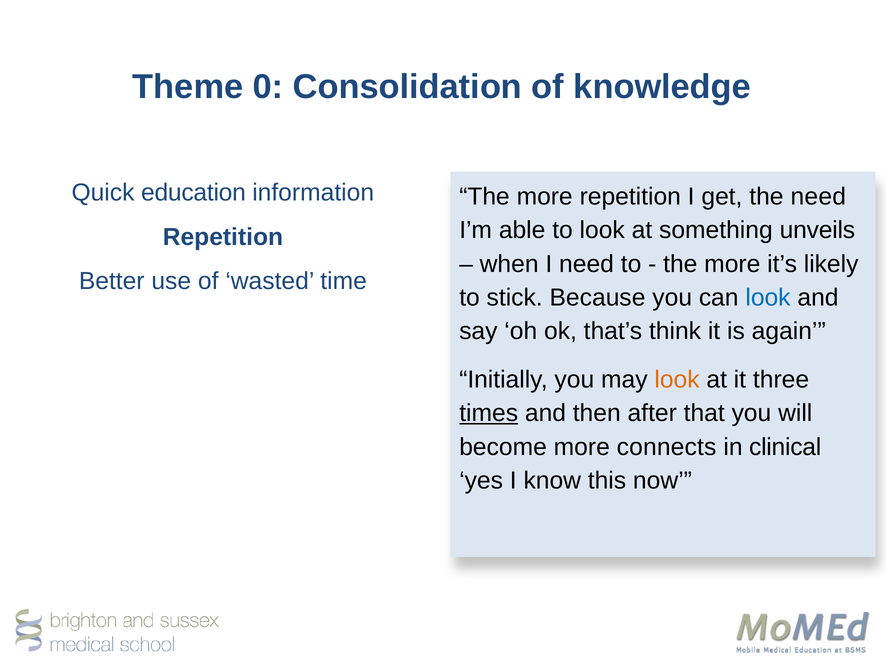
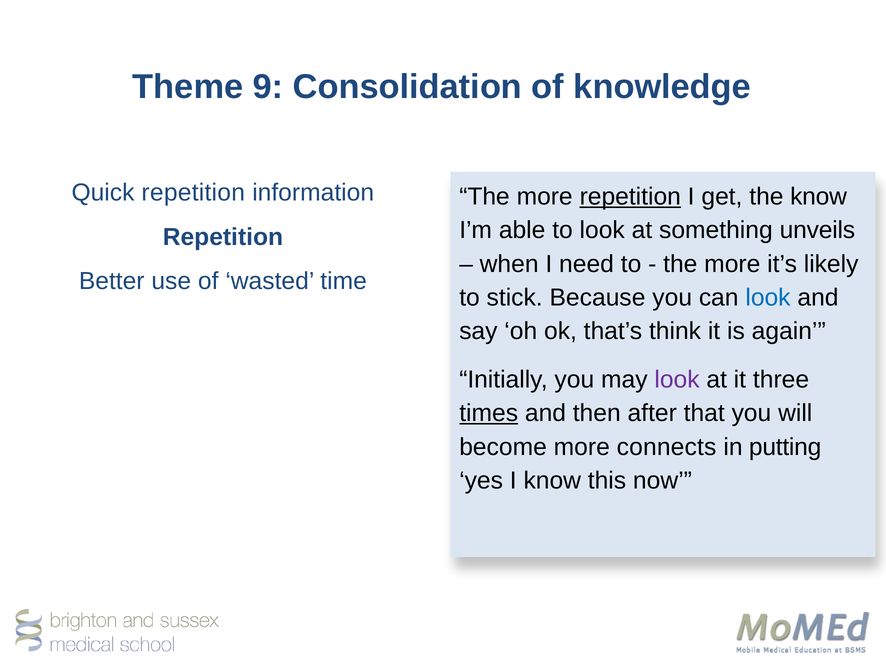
0: 0 -> 9 (268, 87)
Quick education: education -> repetition (193, 193)
repetition underline: none -> present (630, 197)
the need: need -> know (819, 197)
look colour: orange -> purple (677, 380)
clinical: clinical -> putting (785, 447)
